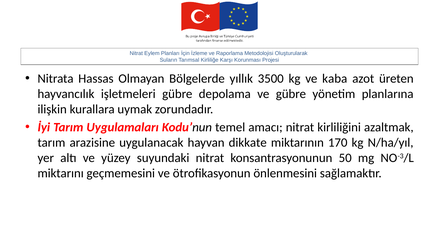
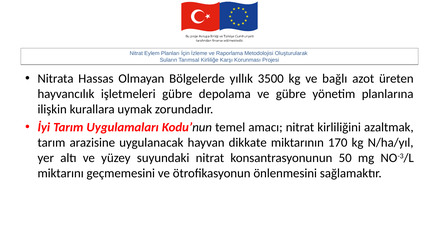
kaba: kaba -> bağlı (335, 79)
